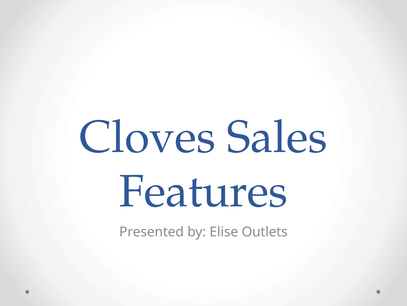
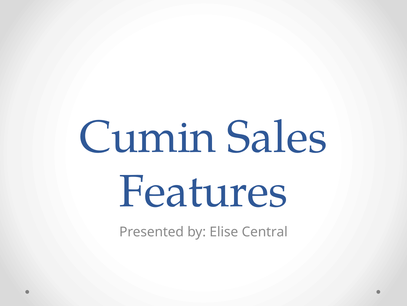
Cloves: Cloves -> Cumin (148, 137)
Outlets: Outlets -> Central (265, 232)
